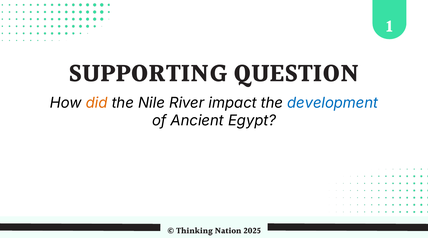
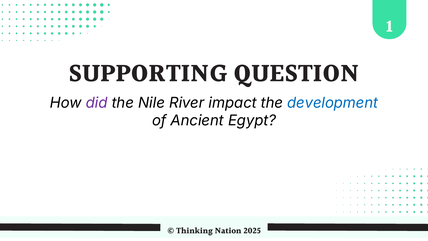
did colour: orange -> purple (97, 103)
